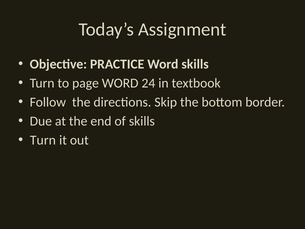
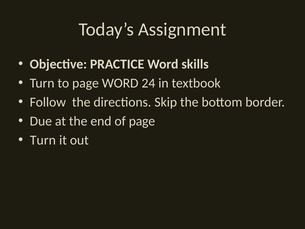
of skills: skills -> page (142, 121)
